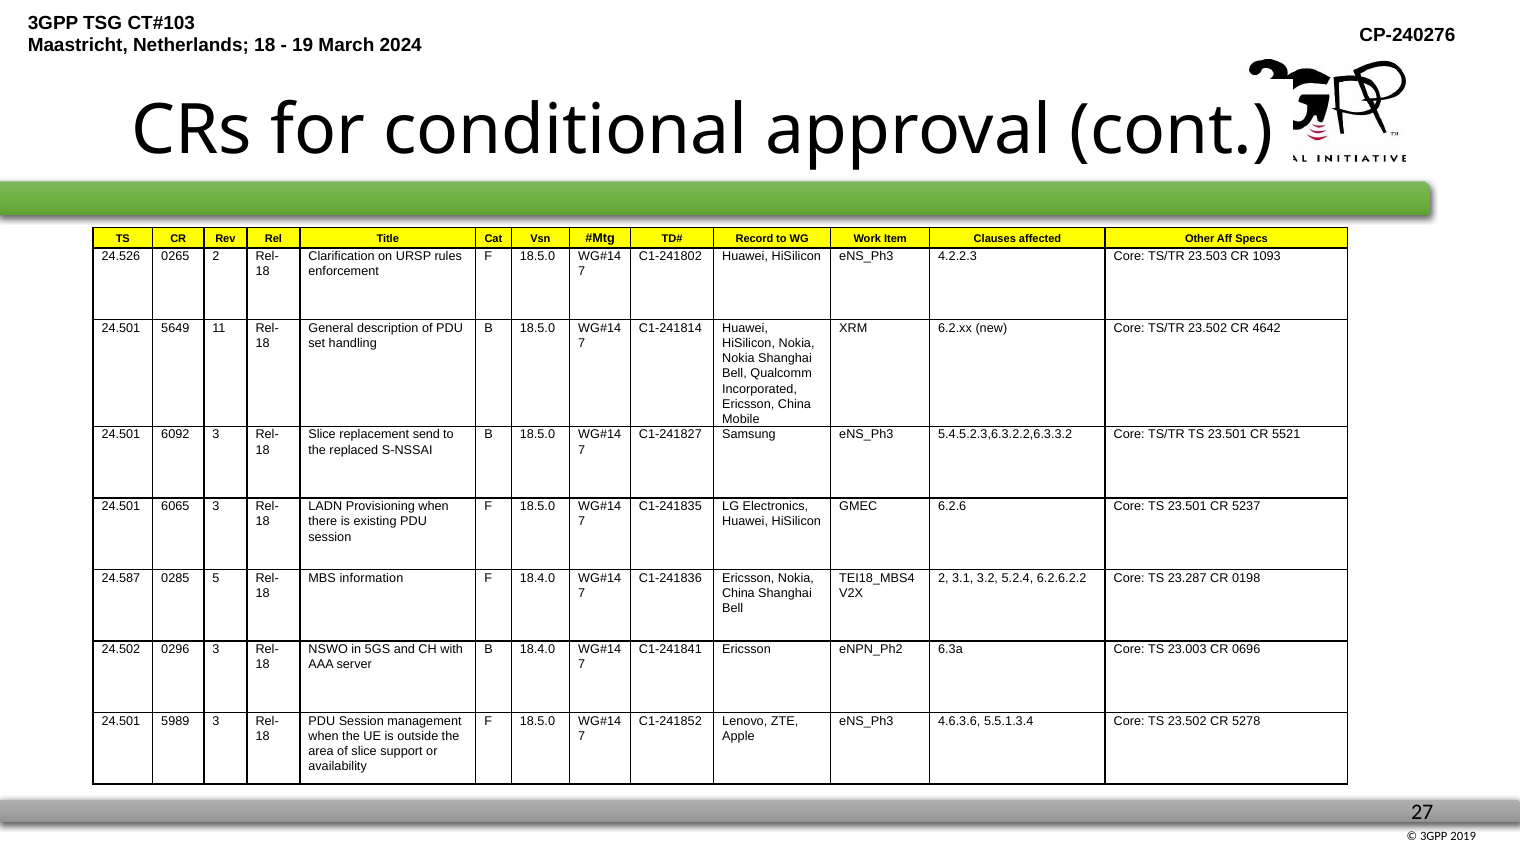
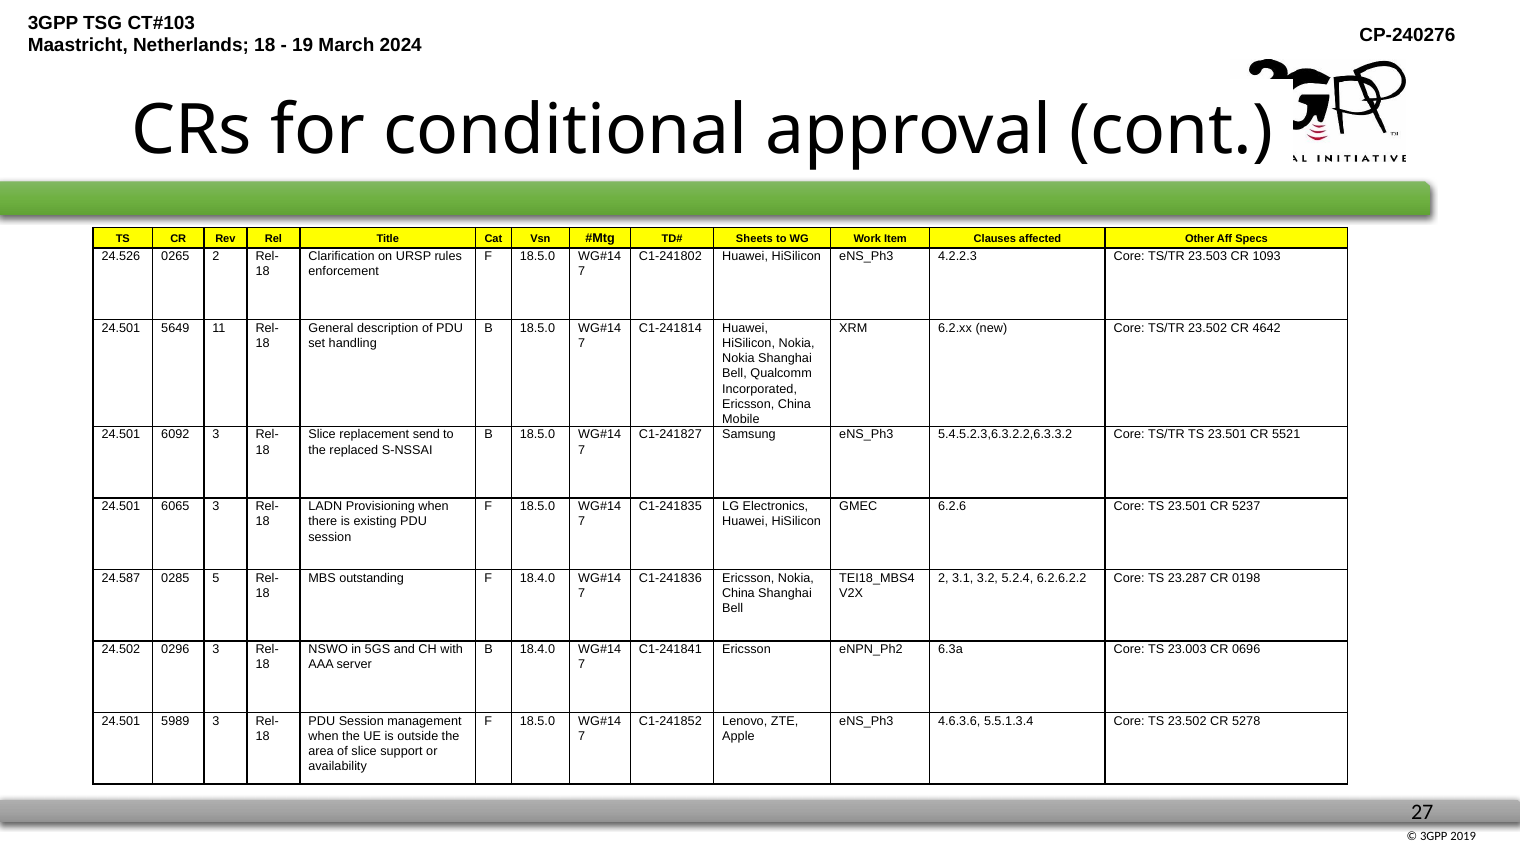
Record: Record -> Sheets (754, 238)
information: information -> outstanding (372, 578)
